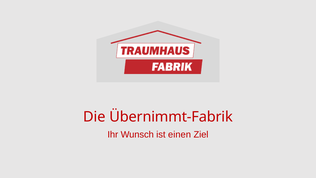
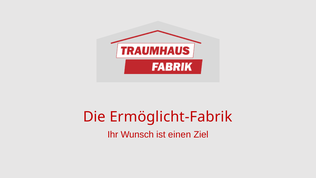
Übernimmt-Fabrik: Übernimmt-Fabrik -> Ermöglicht-Fabrik (171, 117)
